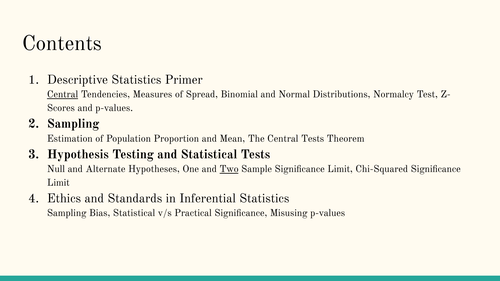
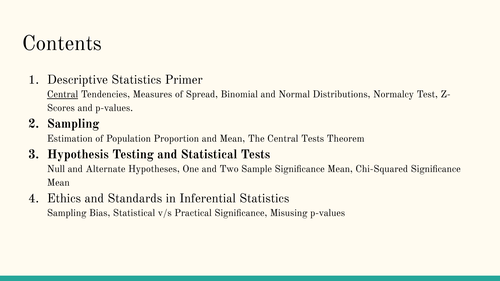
Two underline: present -> none (229, 169)
Sample Significance Limit: Limit -> Mean (340, 169)
Limit: Limit -> Mean (58, 183)
